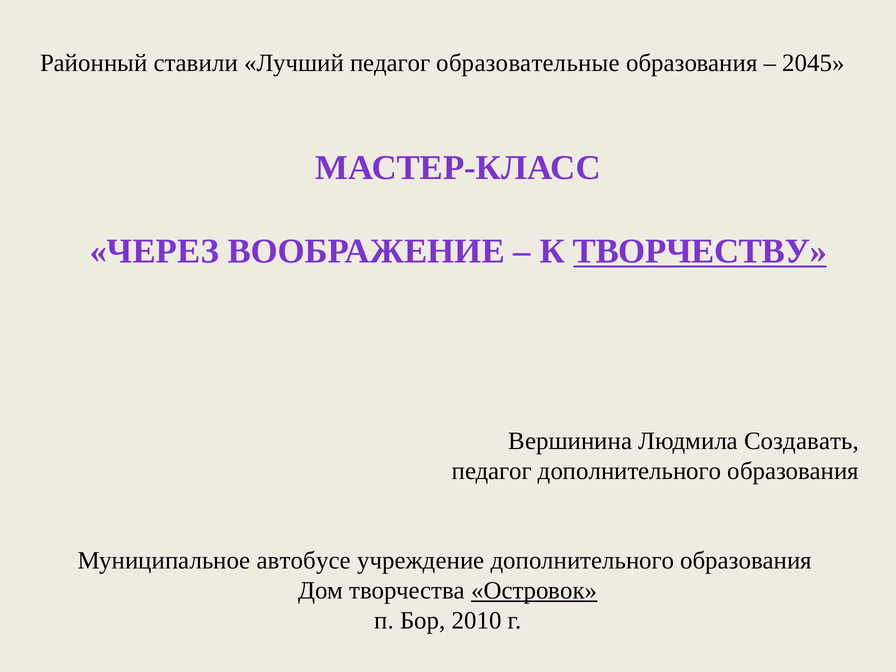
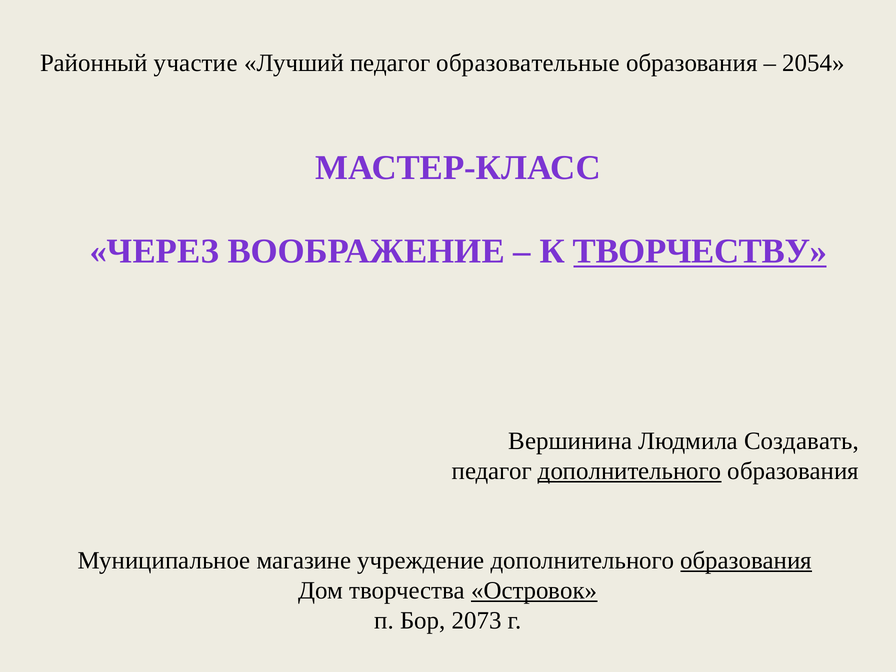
ставили: ставили -> участие (196, 63)
2045: 2045 -> 2054 (814, 63)
дополнительного underline: none -> present (630, 471)
автобусе: автобусе -> магазине (304, 561)
образования underline: none -> present (746, 561)
2010: 2010 -> 2073 (477, 620)
